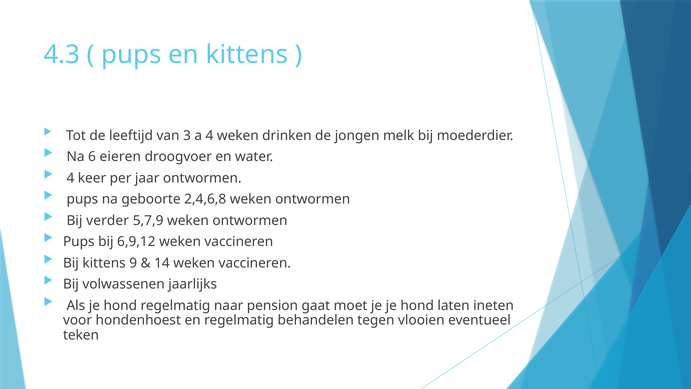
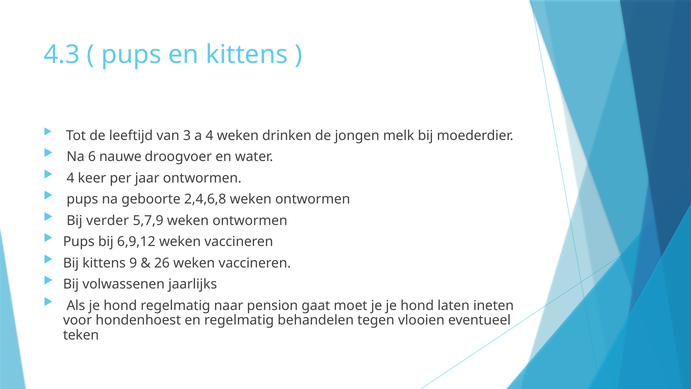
eieren: eieren -> nauwe (120, 157)
14: 14 -> 26 (162, 263)
